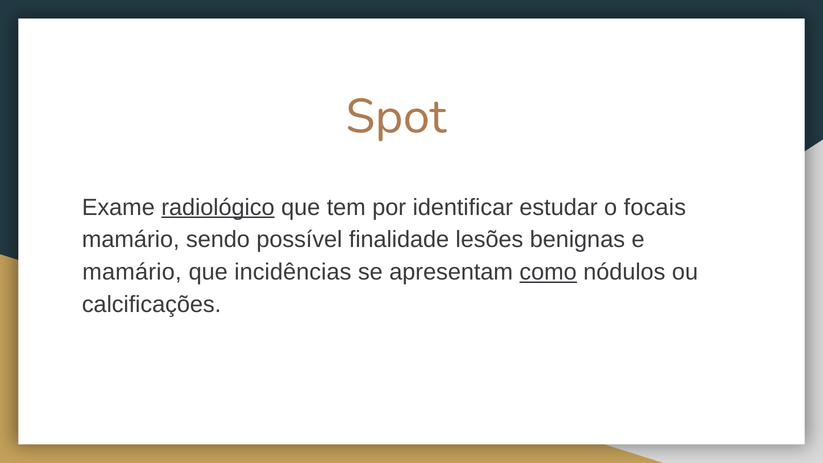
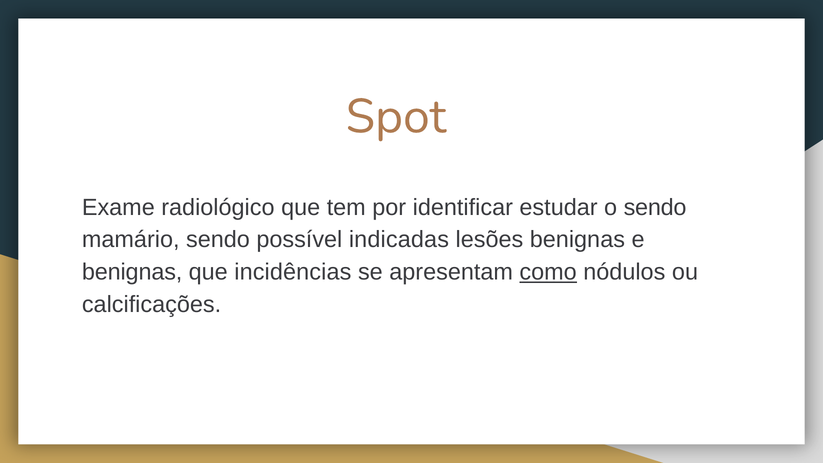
radiológico underline: present -> none (218, 207)
o focais: focais -> sendo (655, 207)
finalidade: finalidade -> indicadas (399, 240)
mamário: mamário -> benignas (132, 272)
